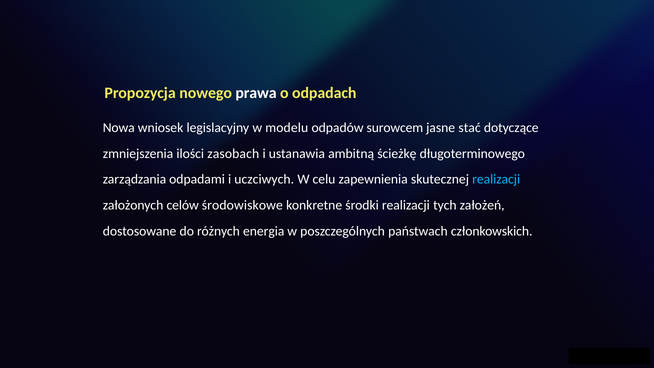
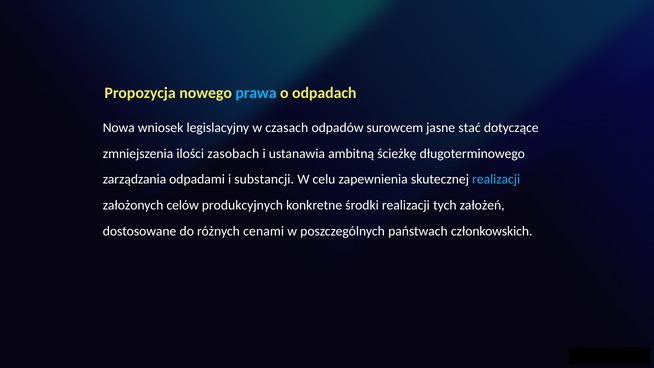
prawa colour: white -> light blue (256, 93)
modelu: modelu -> czasach (287, 128)
uczciwych: uczciwych -> substancji (264, 179)
środowiskowe: środowiskowe -> produkcyjnych (242, 205)
energia: energia -> cenami (264, 231)
